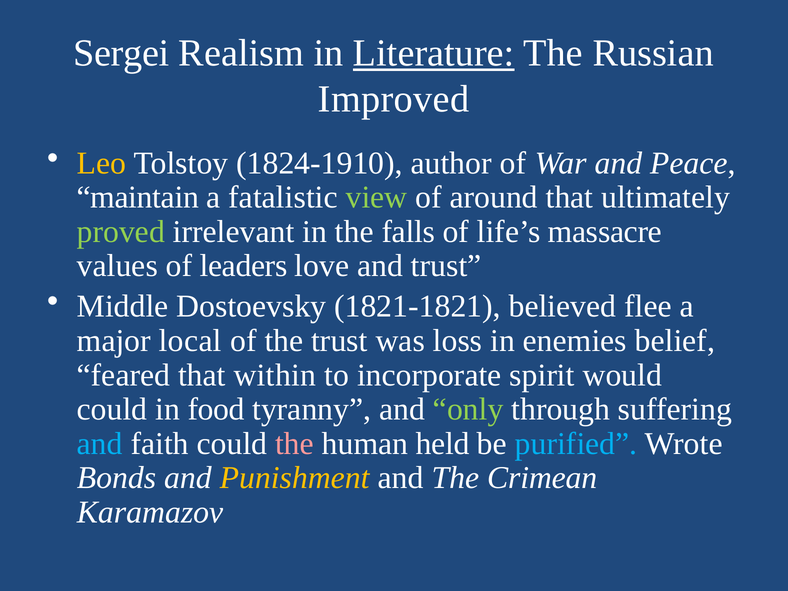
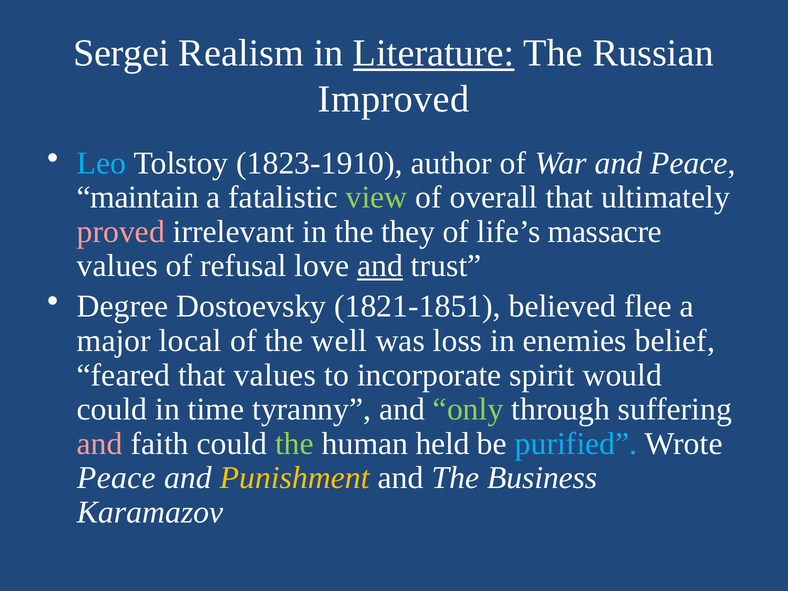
Leo colour: yellow -> light blue (102, 163)
1824-1910: 1824-1910 -> 1823-1910 (320, 163)
around: around -> overall (494, 197)
proved colour: light green -> pink (121, 232)
falls: falls -> they (408, 232)
leaders: leaders -> refusal (243, 266)
and underline: none -> present (380, 266)
Middle: Middle -> Degree (123, 307)
1821-1821: 1821-1821 -> 1821-1851 (417, 307)
the trust: trust -> well (339, 341)
that within: within -> values (275, 375)
food: food -> time (216, 409)
and colour: light blue -> pink (100, 444)
the colour: pink -> light green (294, 444)
Bonds: Bonds -> Peace (116, 478)
Crimean: Crimean -> Business (542, 478)
